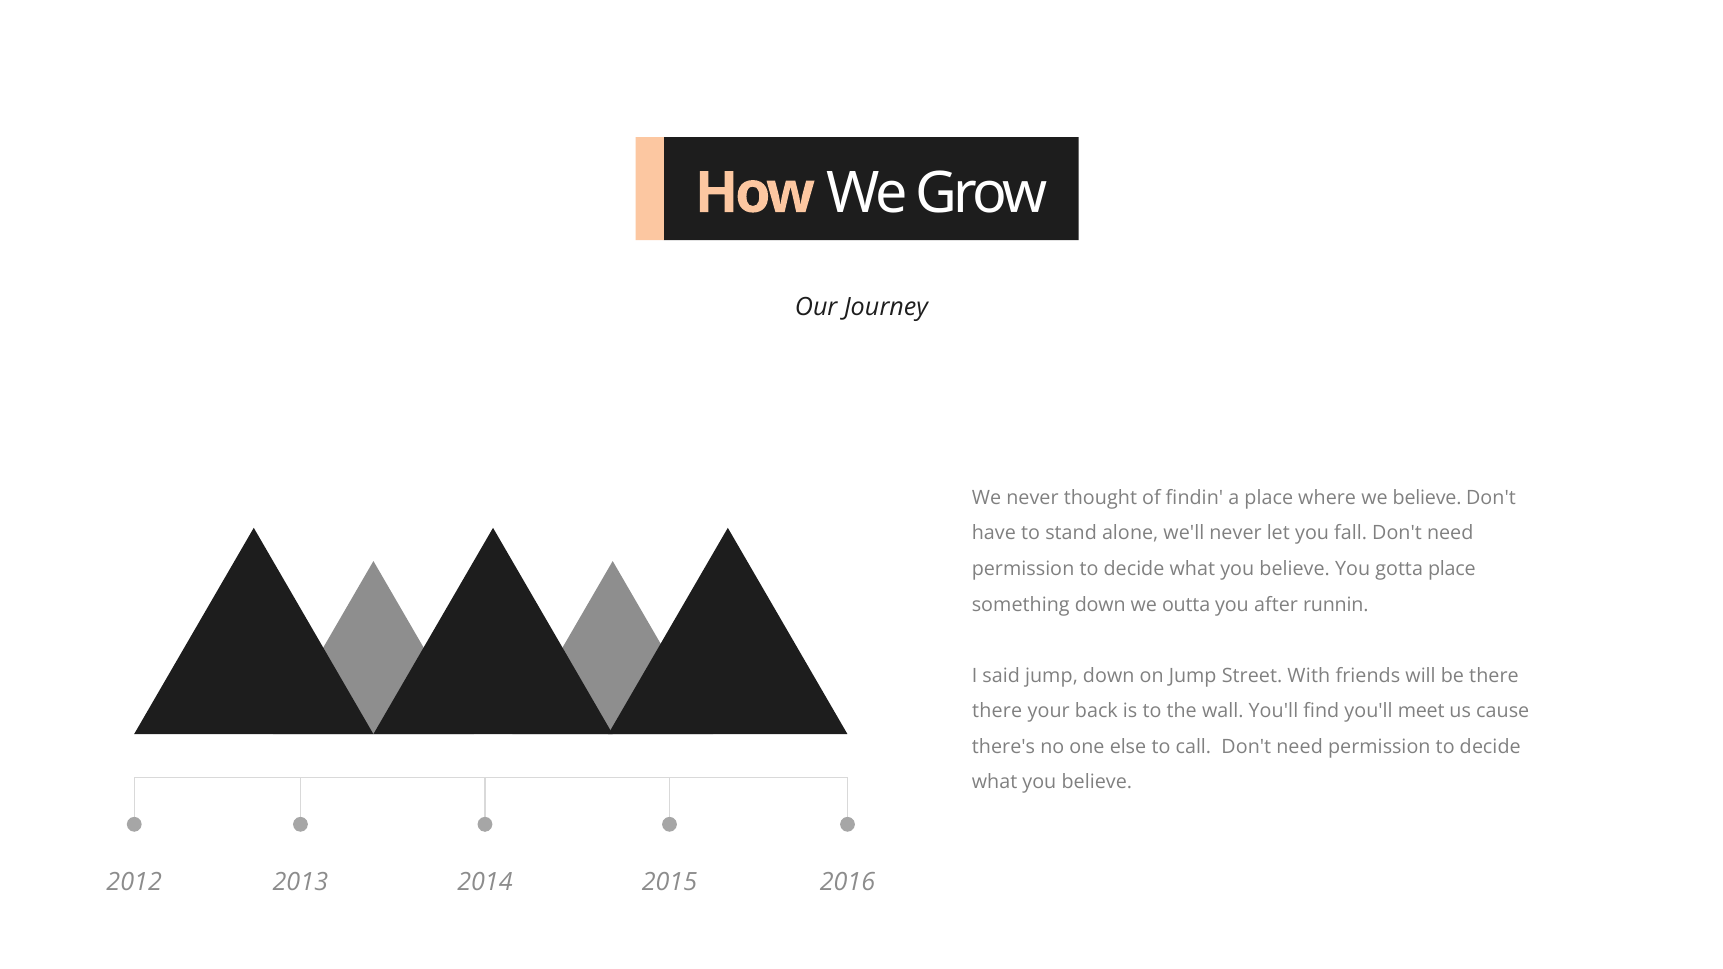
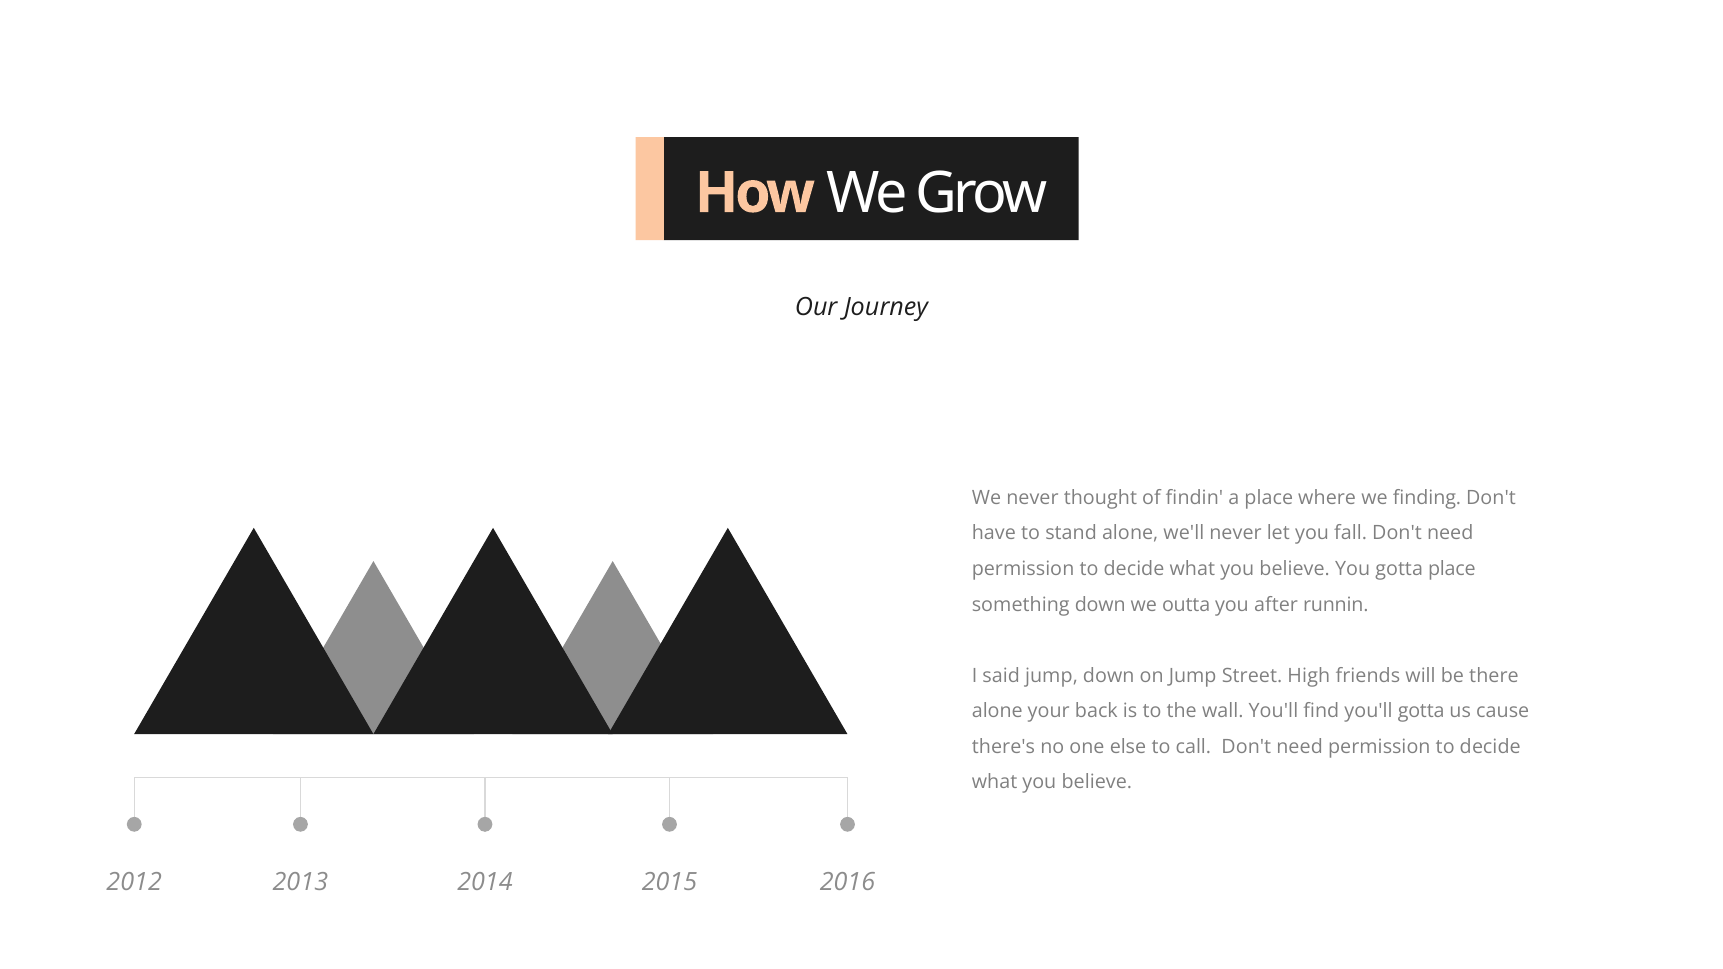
we believe: believe -> finding (1427, 498)
With: With -> High (1309, 676)
there: there -> alone (997, 711)
you'll meet: meet -> gotta (1421, 711)
